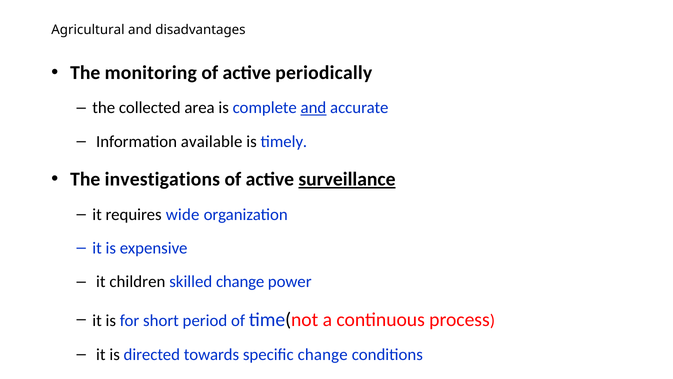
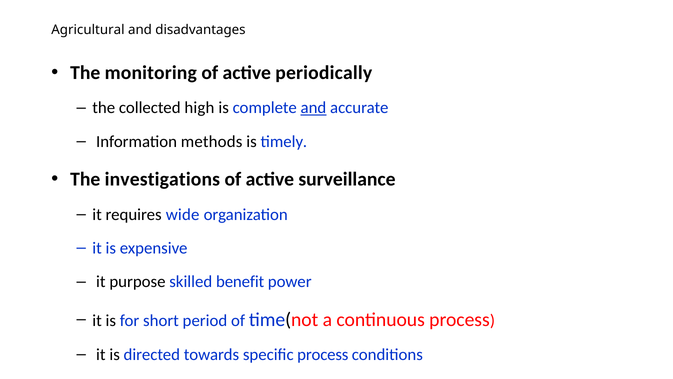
area: area -> high (199, 108)
available: available -> methods (212, 141)
surveillance underline: present -> none (347, 179)
children: children -> purpose (137, 282)
skilled change: change -> benefit (240, 282)
specific change: change -> process (323, 354)
